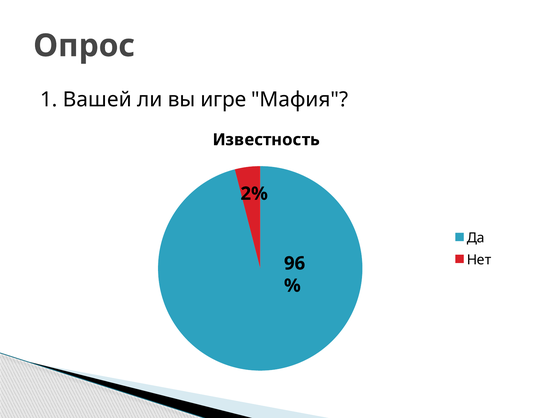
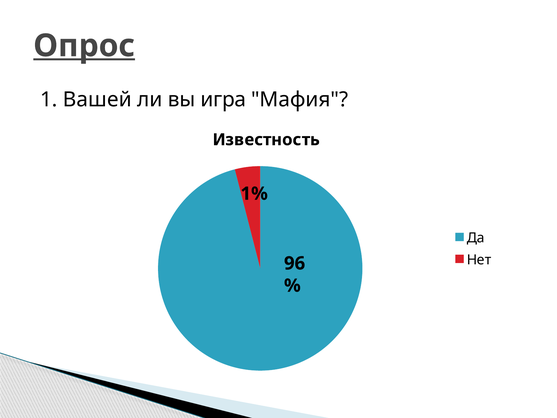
Опрос underline: none -> present (84, 46)
игре: игре -> игра (223, 99)
2%: 2% -> 1% (254, 194)
